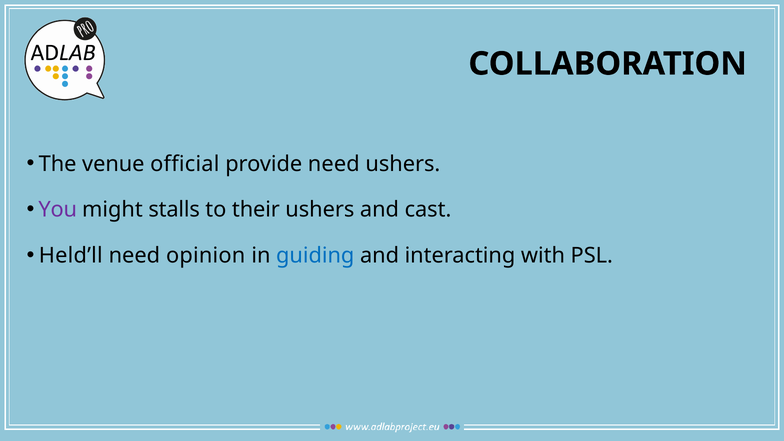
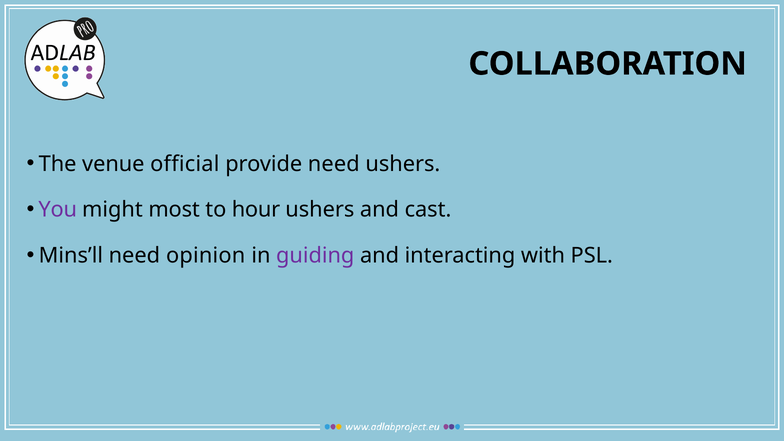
stalls: stalls -> most (174, 210)
their: their -> hour (256, 210)
Held’ll: Held’ll -> Mins’ll (71, 256)
guiding colour: blue -> purple (315, 256)
